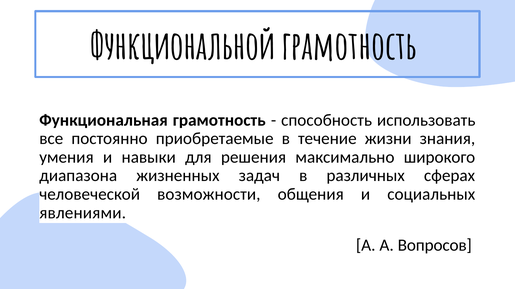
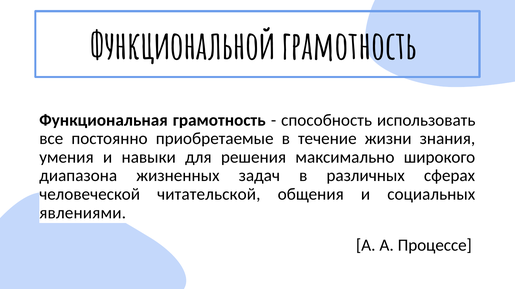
возможности: возможности -> читательской (209, 195)
Вопросов: Вопросов -> Процессе (435, 246)
